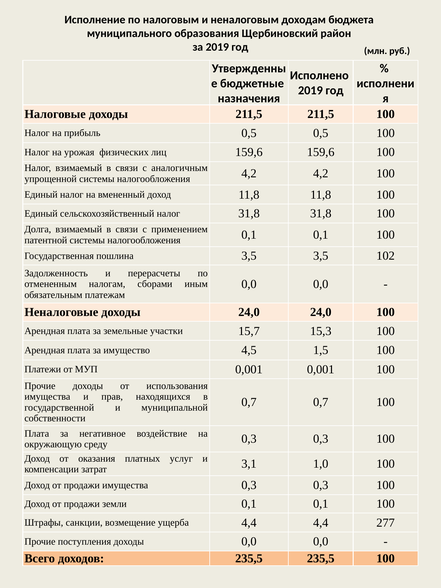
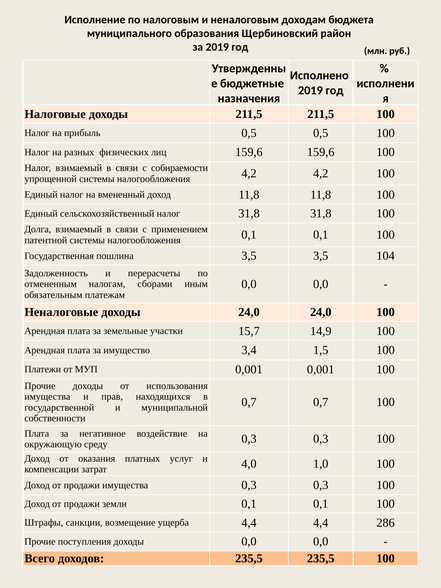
урожая: урожая -> разных (79, 152)
аналогичным: аналогичным -> собираемости (180, 168)
102: 102 -> 104 (386, 256)
15,3: 15,3 -> 14,9 (321, 331)
4,5: 4,5 -> 3,4 (249, 350)
3,1: 3,1 -> 4,0 (249, 464)
277: 277 -> 286 (386, 523)
